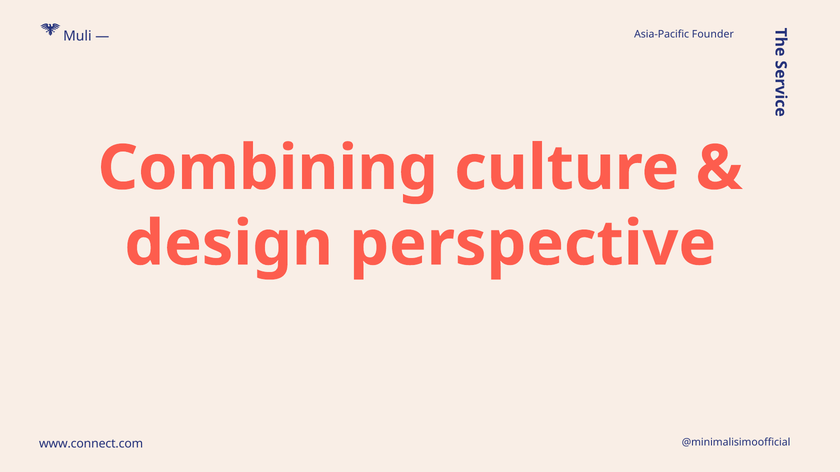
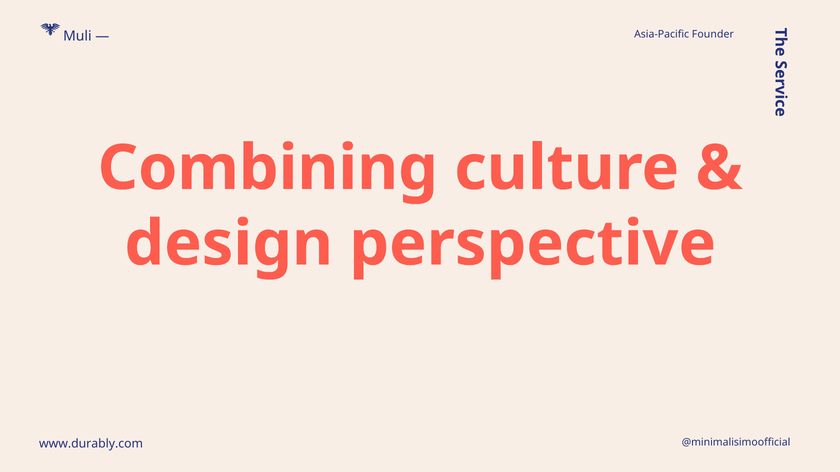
www.connect.com: www.connect.com -> www.durably.com (91, 444)
